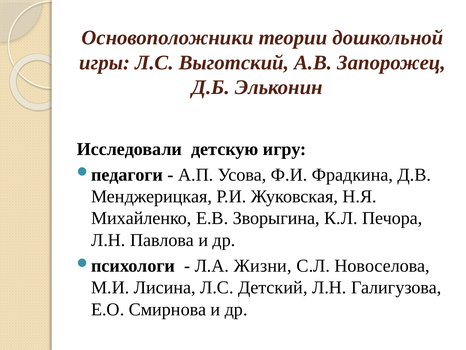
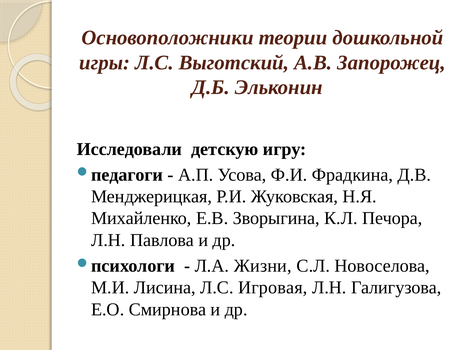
Детский: Детский -> Игровая (273, 287)
